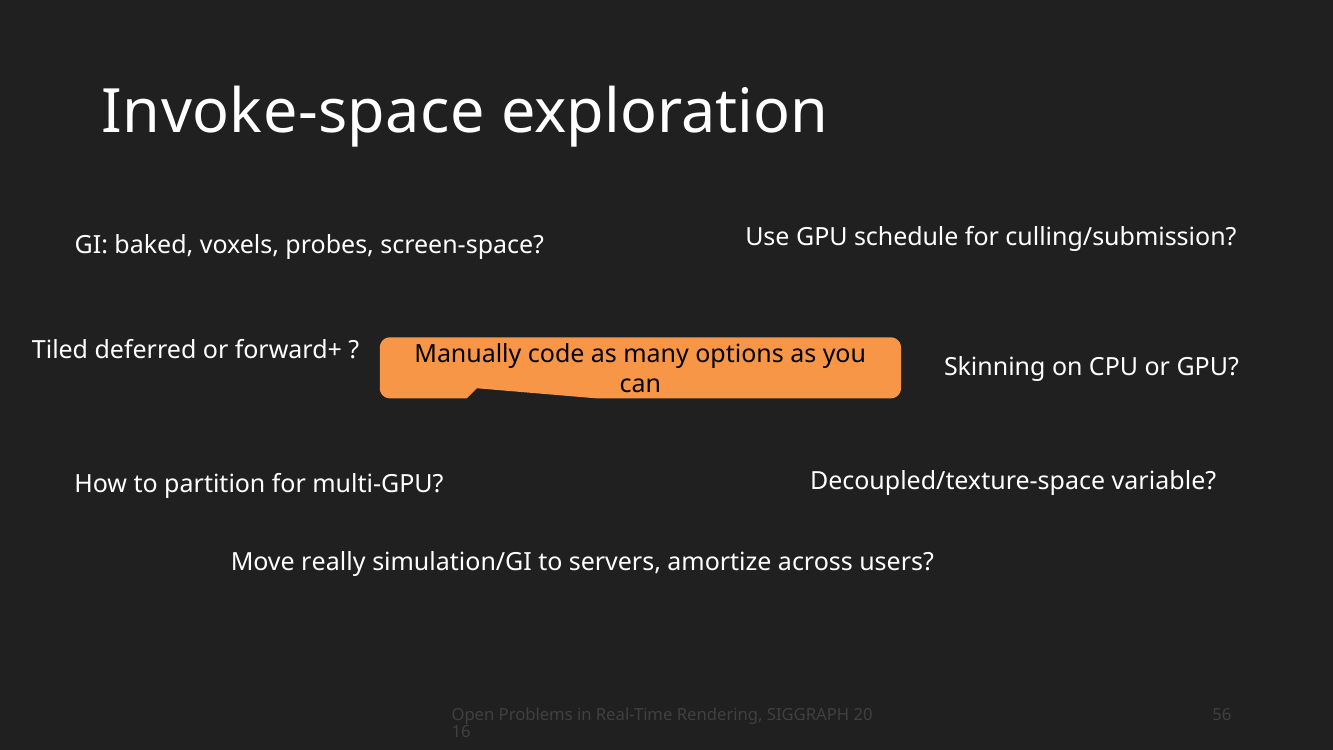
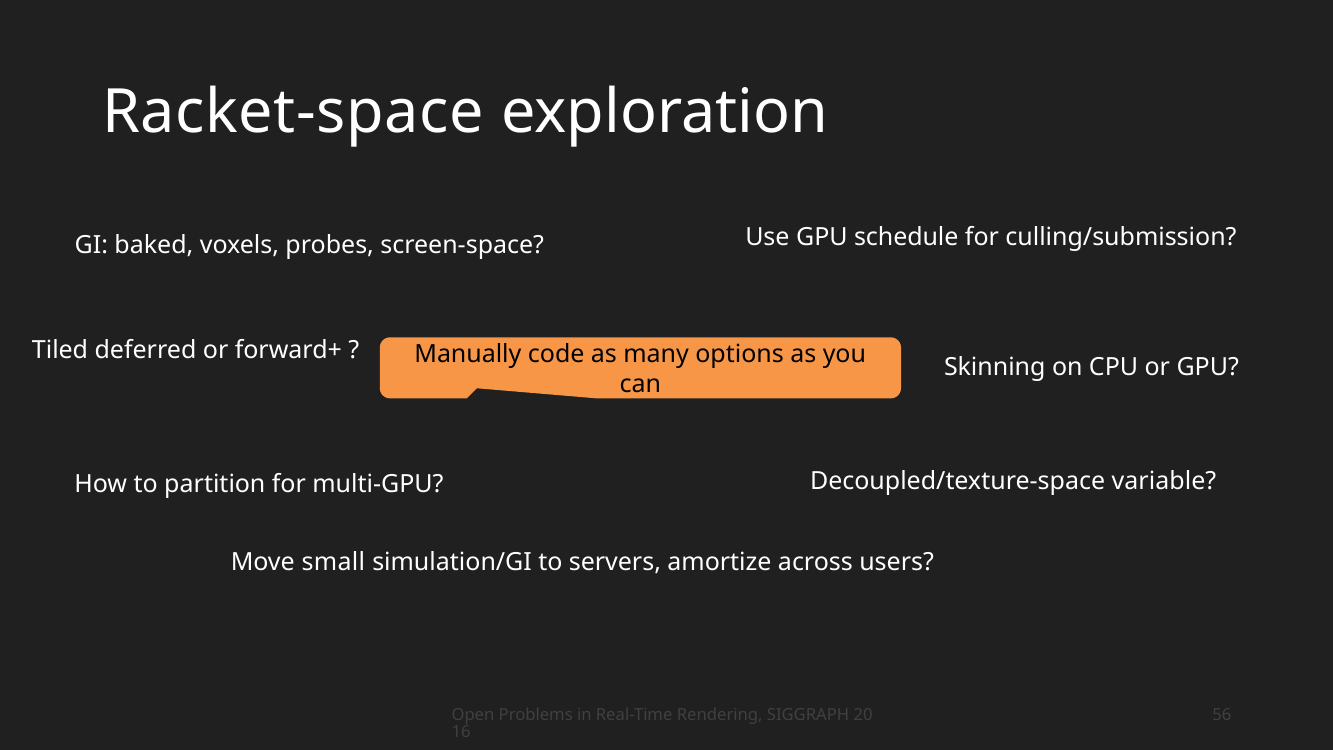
Invoke-space: Invoke-space -> Racket-space (293, 112)
really: really -> small (333, 562)
